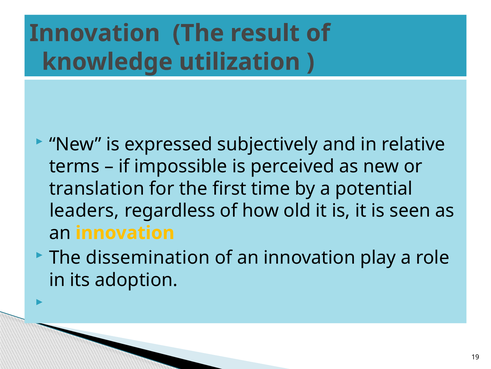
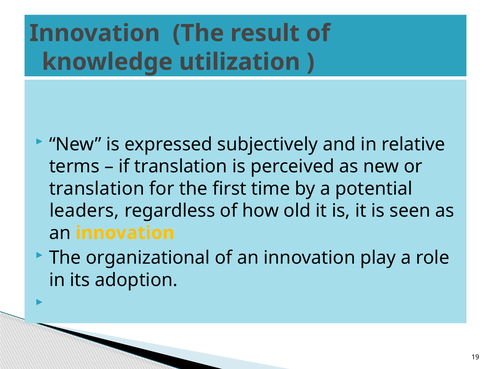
if impossible: impossible -> translation (181, 166)
dissemination: dissemination -> organizational (148, 257)
